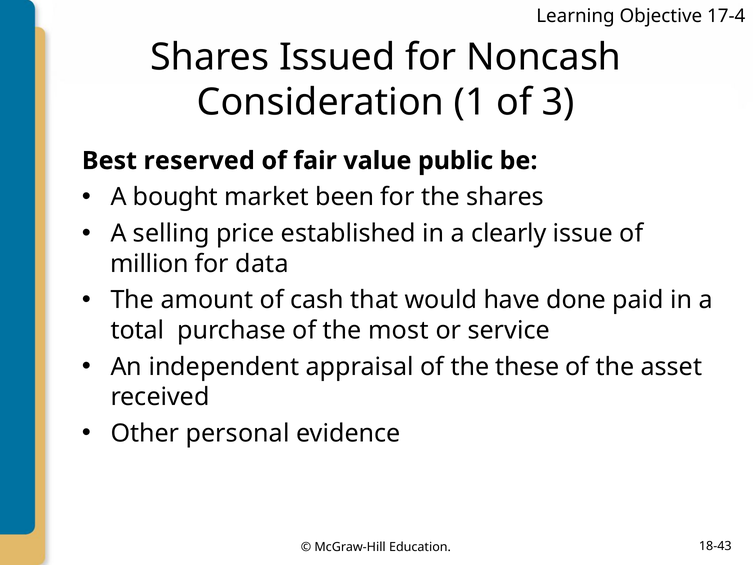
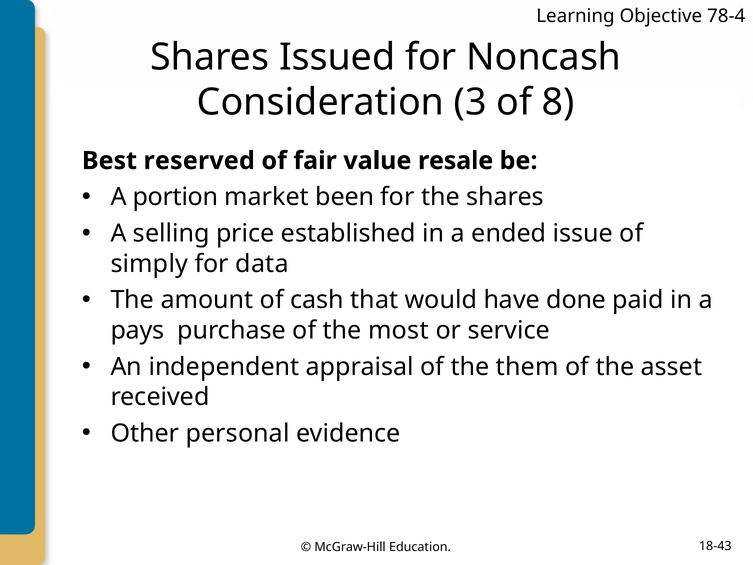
17-4: 17-4 -> 78-4 (726, 16)
1: 1 -> 3 (470, 103)
3: 3 -> 8 (558, 103)
public: public -> resale (456, 161)
bought: bought -> portion (176, 197)
clearly: clearly -> ended (509, 234)
million: million -> simply (149, 264)
total: total -> pays (137, 330)
these: these -> them (527, 367)
